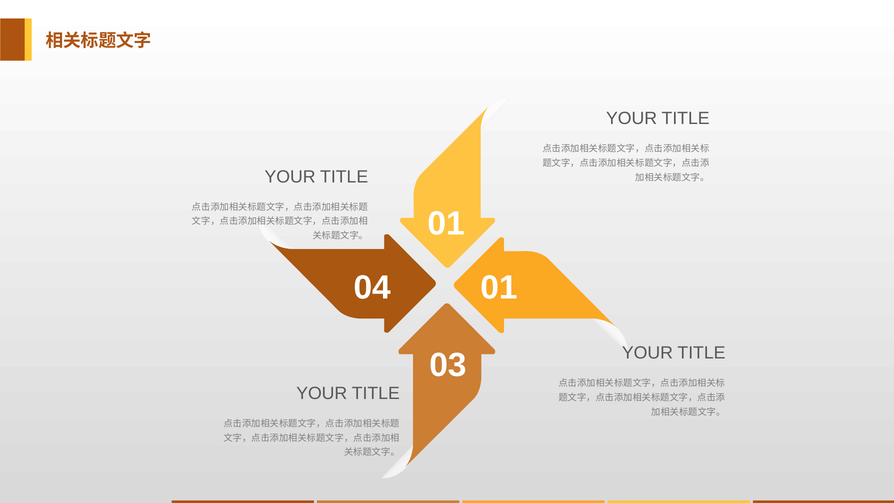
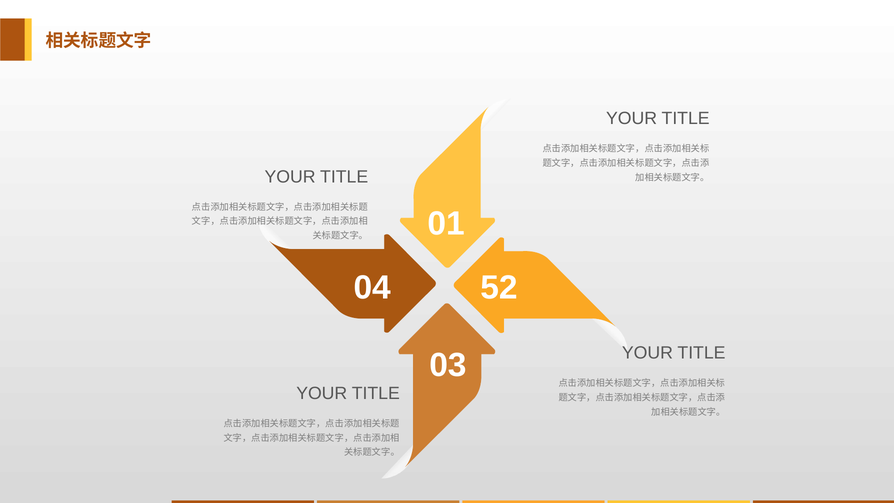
04 01: 01 -> 52 (499, 288)
